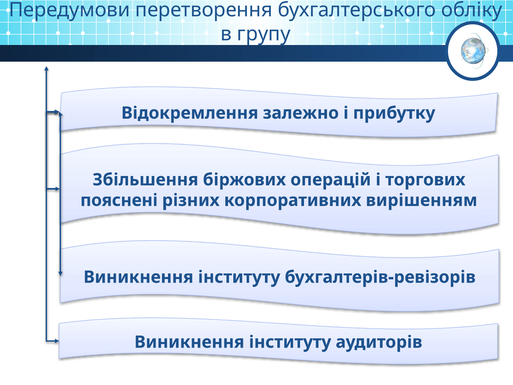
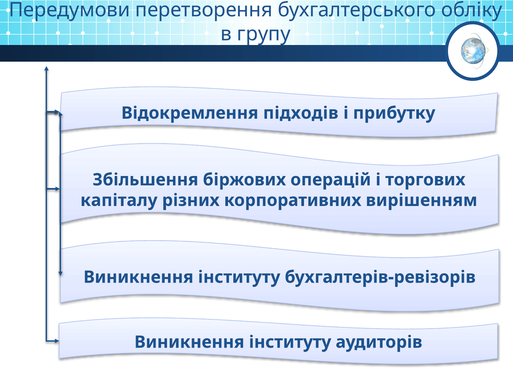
залежно: залежно -> підходів (301, 113)
пояснені: пояснені -> капіталу (119, 200)
